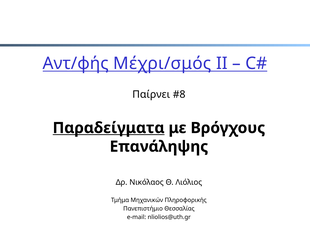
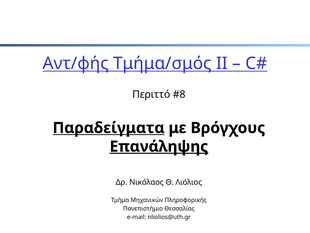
Μέχρι/σμός: Μέχρι/σμός -> Τμήμα/σμός (162, 63)
Παίρνει: Παίρνει -> Περιττό (151, 94)
Επανάληψης underline: none -> present (159, 146)
